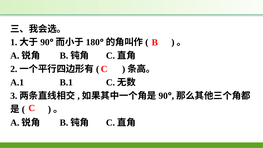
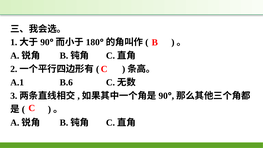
B.1: B.1 -> B.6 (66, 82)
